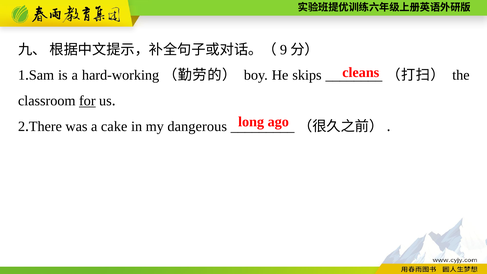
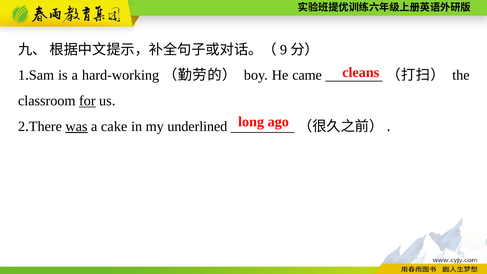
skips: skips -> came (307, 75)
was underline: none -> present (76, 126)
dangerous: dangerous -> underlined (197, 126)
